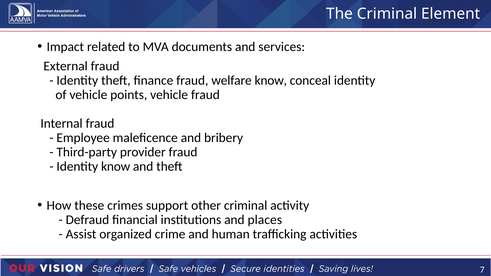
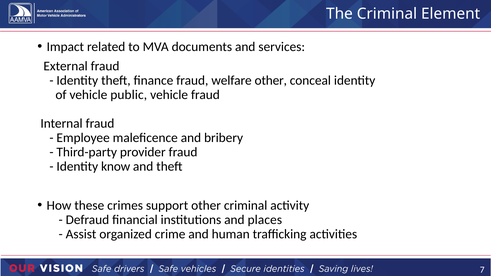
welfare know: know -> other (271, 80)
points: points -> public (129, 95)
